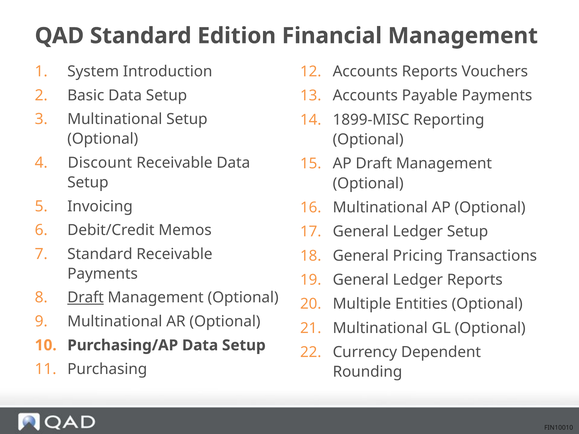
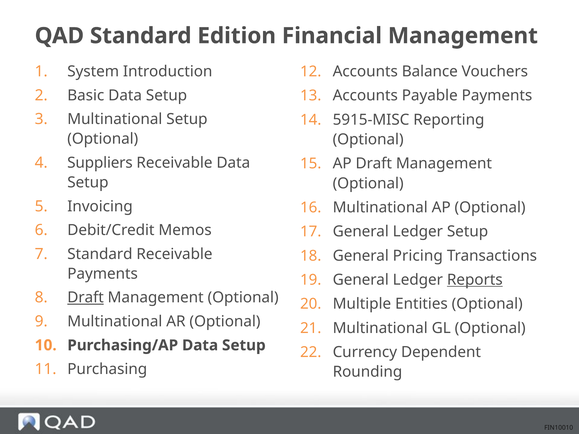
Accounts Reports: Reports -> Balance (430, 72)
1899-MISC: 1899-MISC -> 5915-MISC (371, 120)
Discount: Discount -> Suppliers (100, 163)
Reports underline: none -> present (475, 280)
